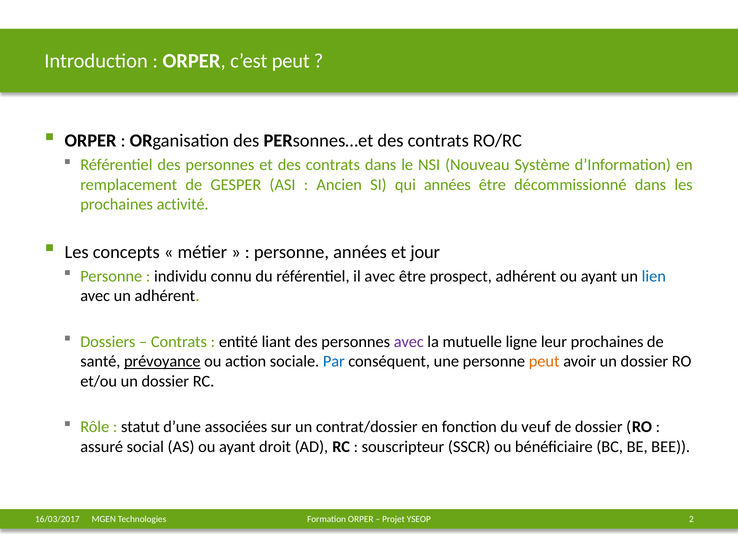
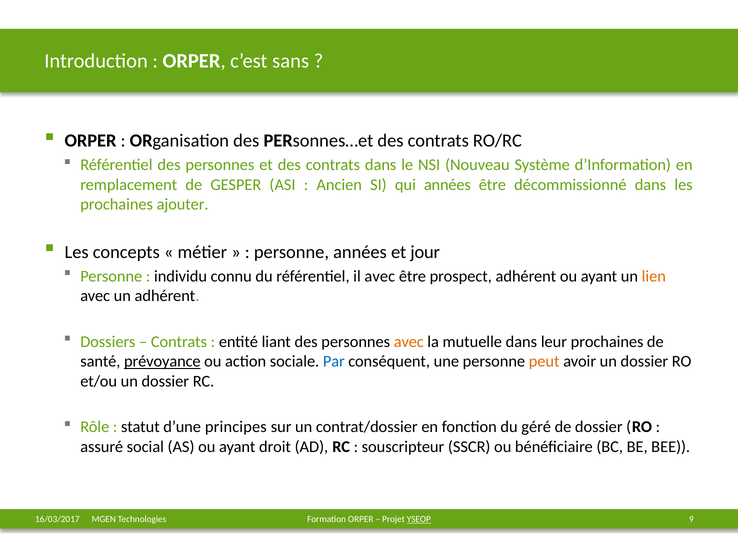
c’est peut: peut -> sans (291, 61)
activité: activité -> ajouter (183, 204)
lien colour: blue -> orange (654, 276)
avec colour: purple -> orange (409, 341)
mutuelle ligne: ligne -> dans (521, 341)
associées: associées -> principes (236, 427)
veuf: veuf -> géré (536, 427)
YSEOP underline: none -> present (419, 519)
2: 2 -> 9 (691, 519)
